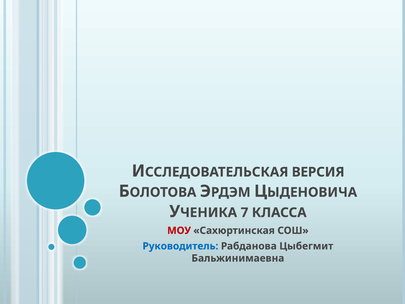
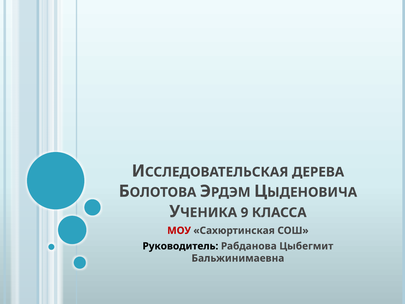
ВЕРСИЯ: ВЕРСИЯ -> ДЕРЕВА (318, 172)
7: 7 -> 9 (245, 212)
Руководитель colour: blue -> black (180, 246)
